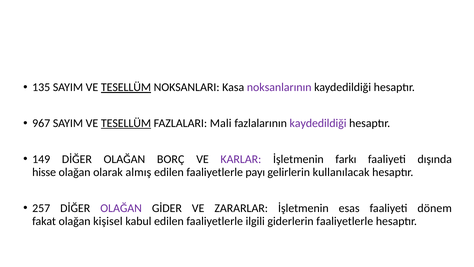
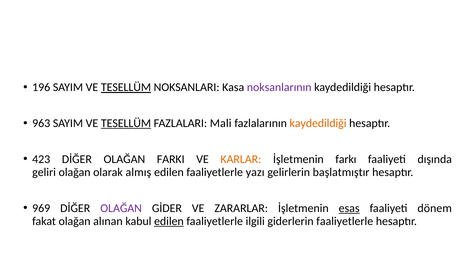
135: 135 -> 196 (41, 87)
967: 967 -> 963 (41, 123)
kaydedildiği colour: purple -> orange (318, 123)
149: 149 -> 423 (41, 159)
BORÇ: BORÇ -> FARKI (171, 159)
KARLAR colour: purple -> orange (241, 159)
hisse: hisse -> geliri (44, 172)
payı: payı -> yazı (255, 172)
kullanılacak: kullanılacak -> başlatmıştır (341, 172)
257: 257 -> 969 (41, 208)
esas underline: none -> present (349, 208)
kişisel: kişisel -> alınan (108, 221)
edilen underline: none -> present (169, 221)
